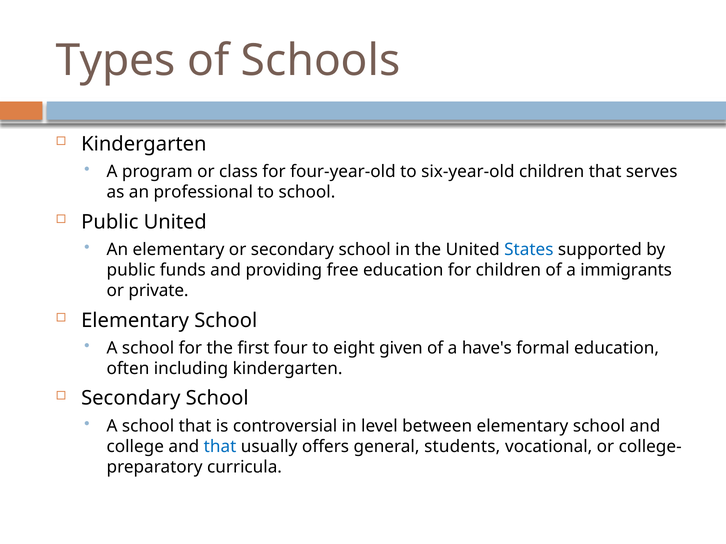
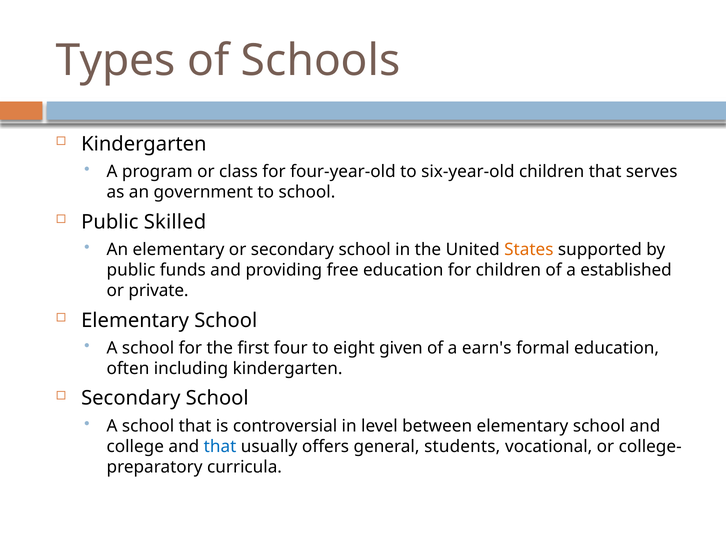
professional: professional -> government (203, 192)
Public United: United -> Skilled (175, 222)
States colour: blue -> orange (529, 250)
immigrants: immigrants -> established (626, 270)
have's: have's -> earn's (487, 348)
